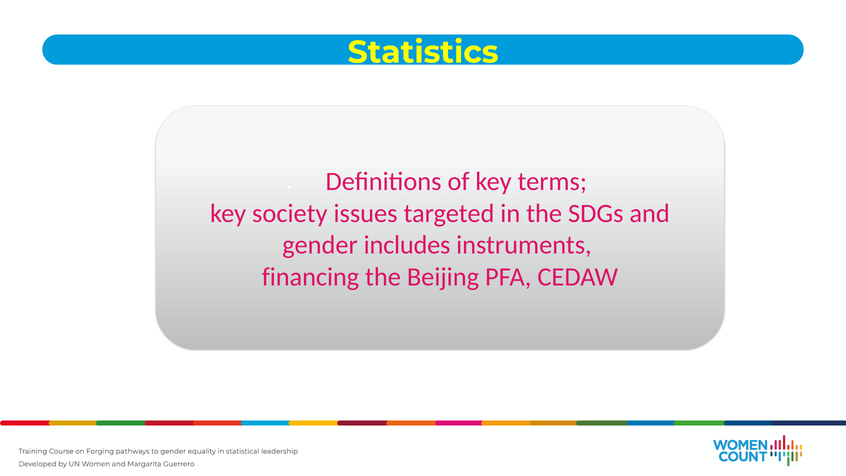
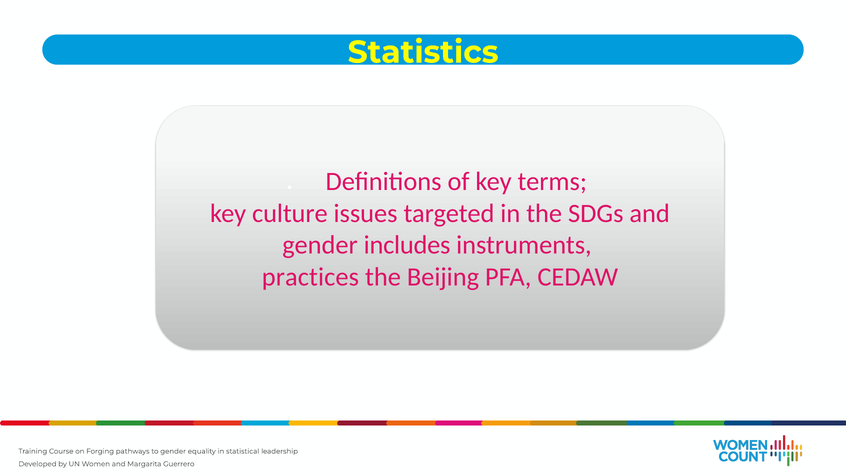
society: society -> culture (290, 213)
financing: financing -> practices (310, 277)
